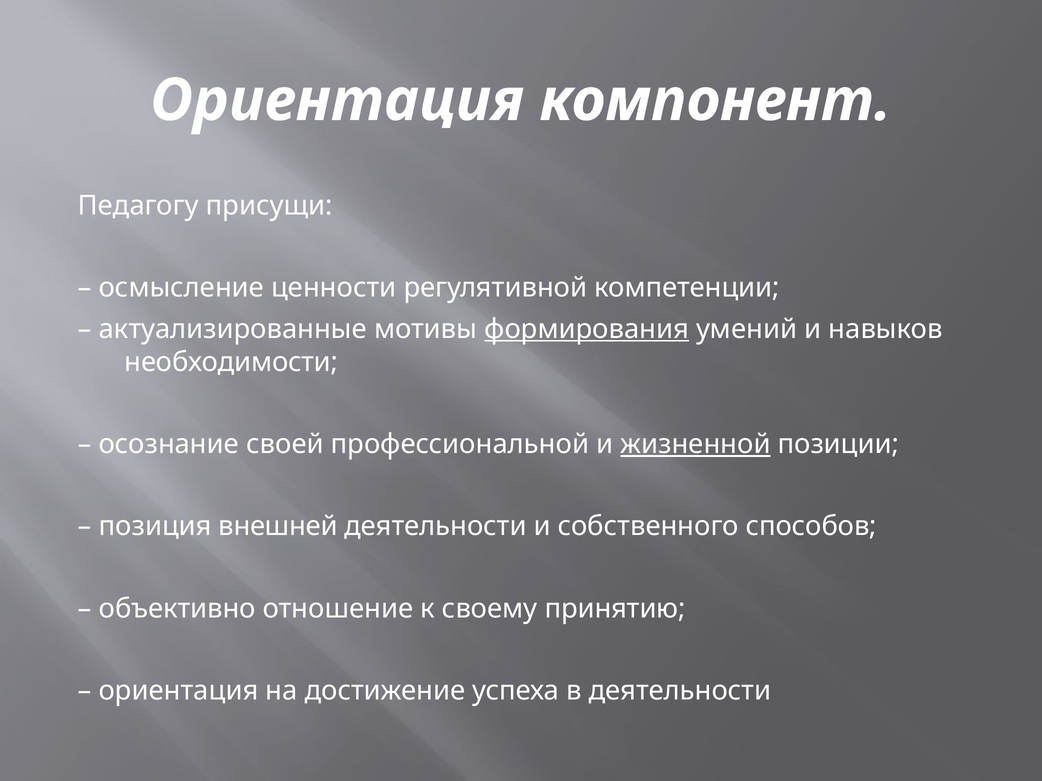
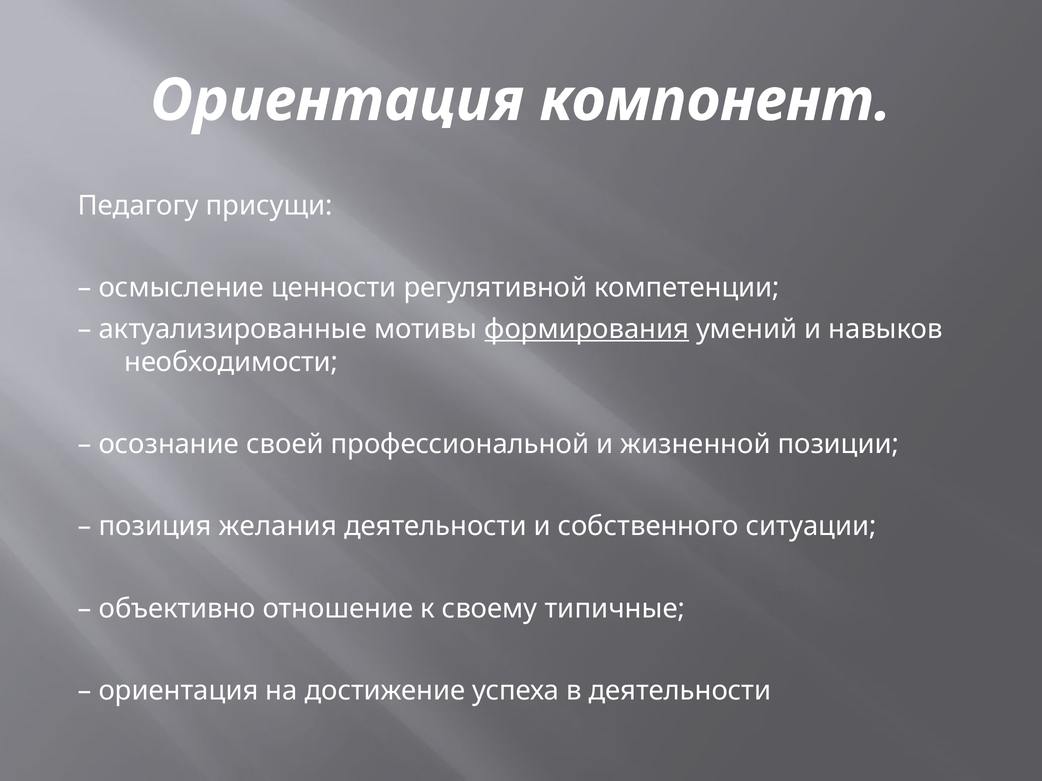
жизненной underline: present -> none (695, 444)
внешней: внешней -> желания (278, 527)
способов: способов -> ситуации (811, 527)
принятию: принятию -> типичные (615, 609)
